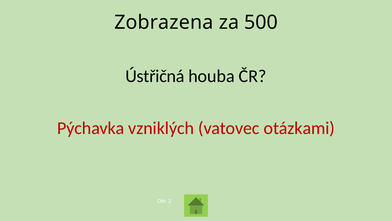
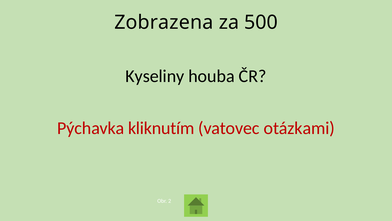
Ústřičná: Ústřičná -> Kyseliny (155, 76)
vzniklých: vzniklých -> kliknutím (161, 128)
